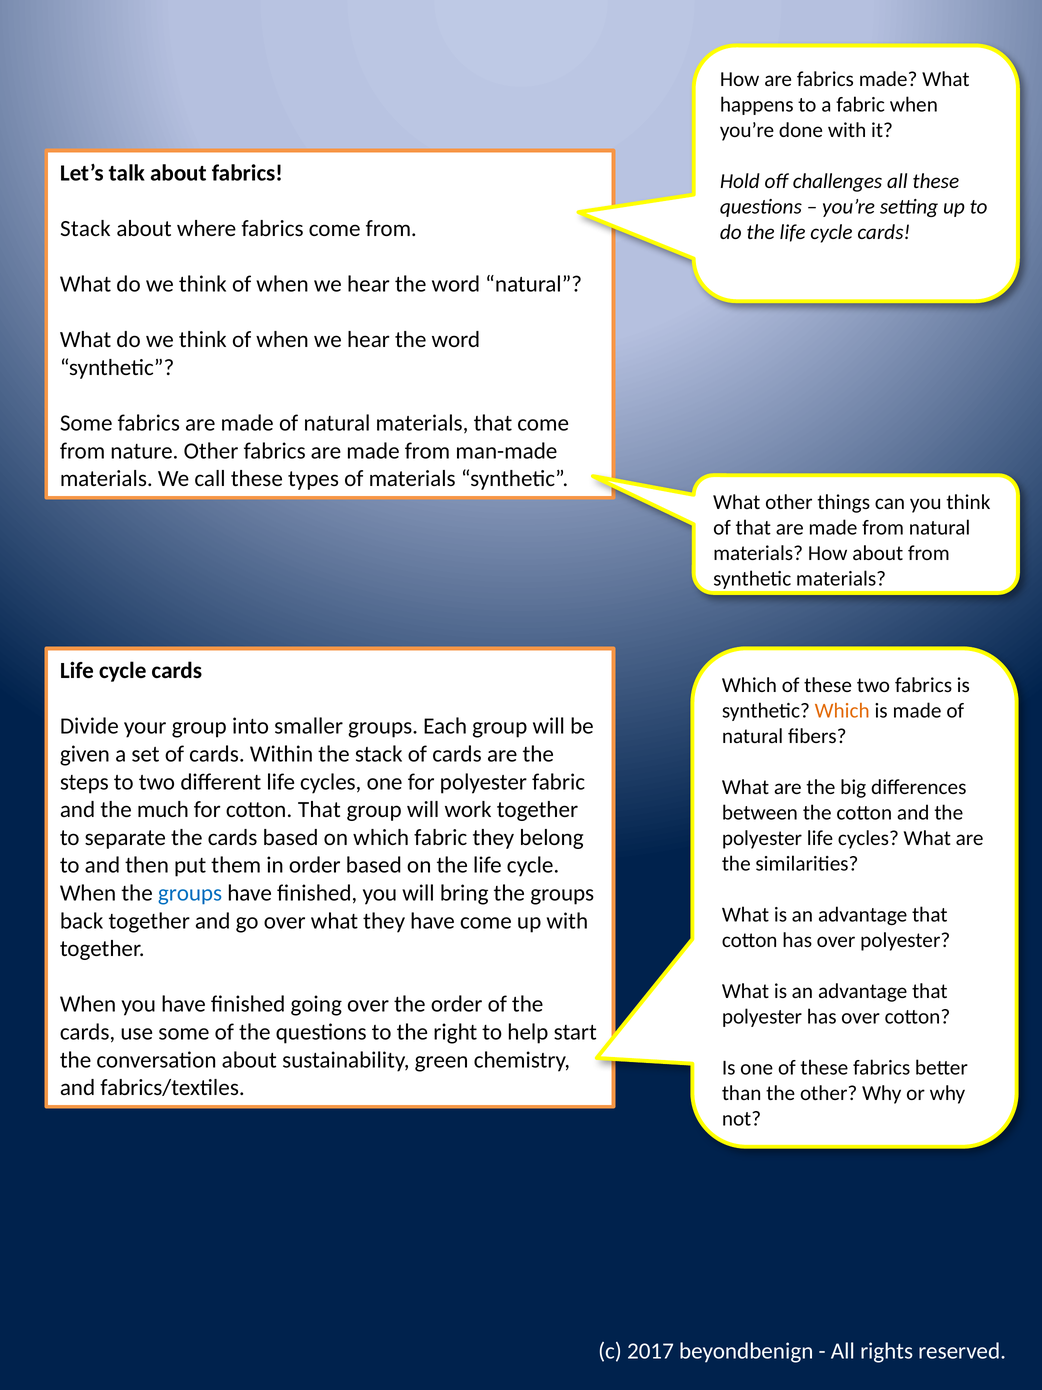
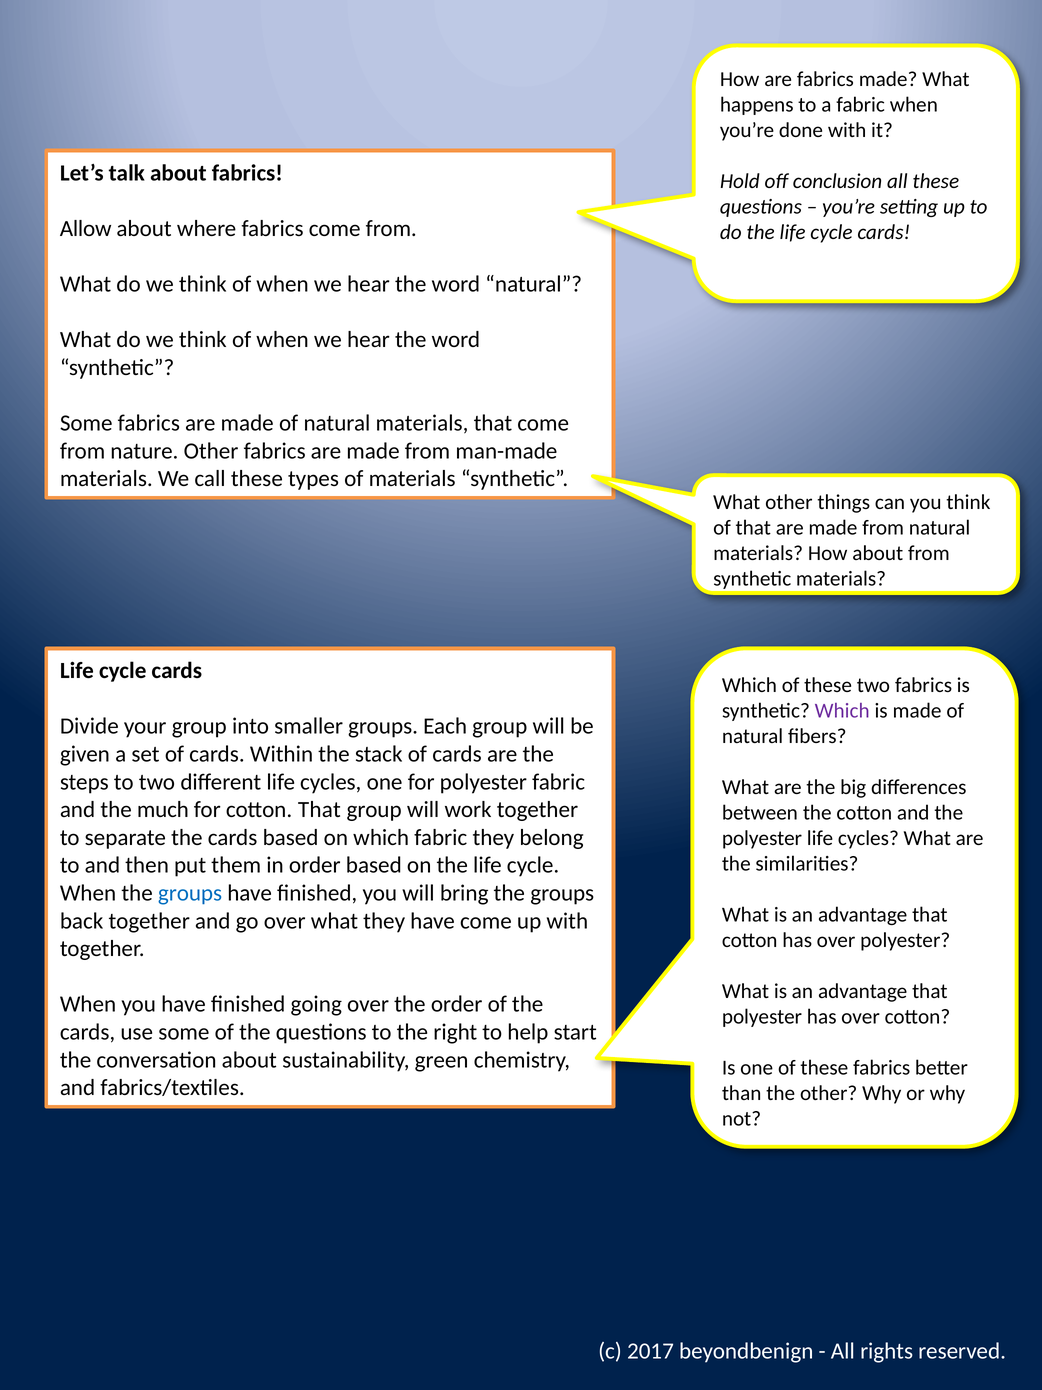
challenges: challenges -> conclusion (837, 181)
Stack: Stack -> Allow (86, 228)
Which colour: orange -> purple (842, 710)
